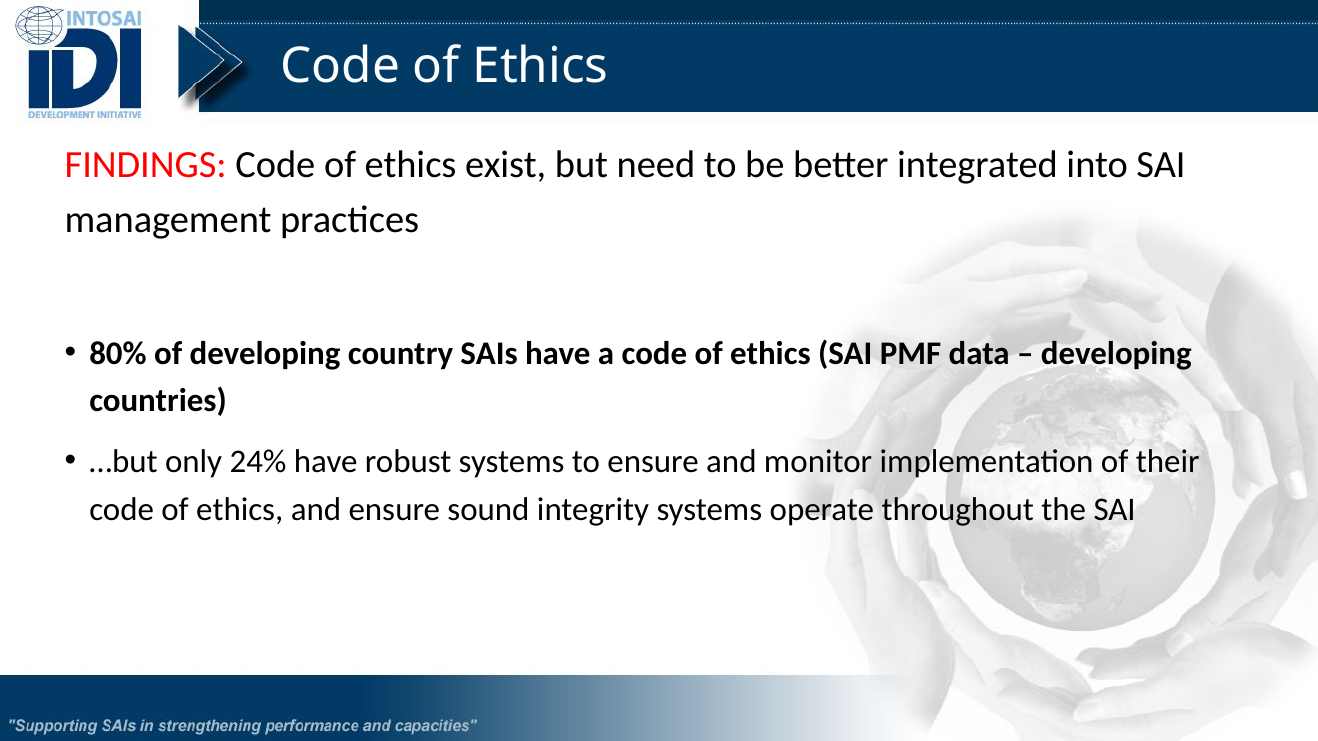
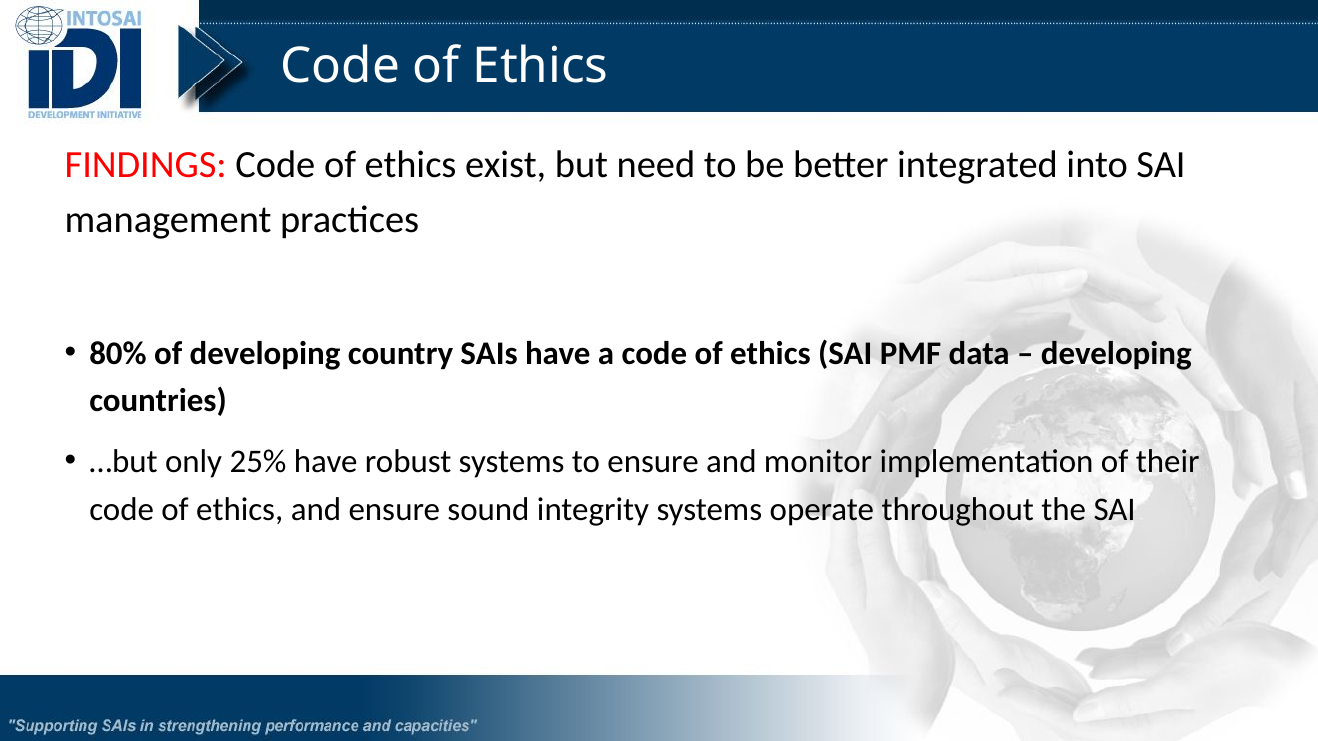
24%: 24% -> 25% (258, 462)
